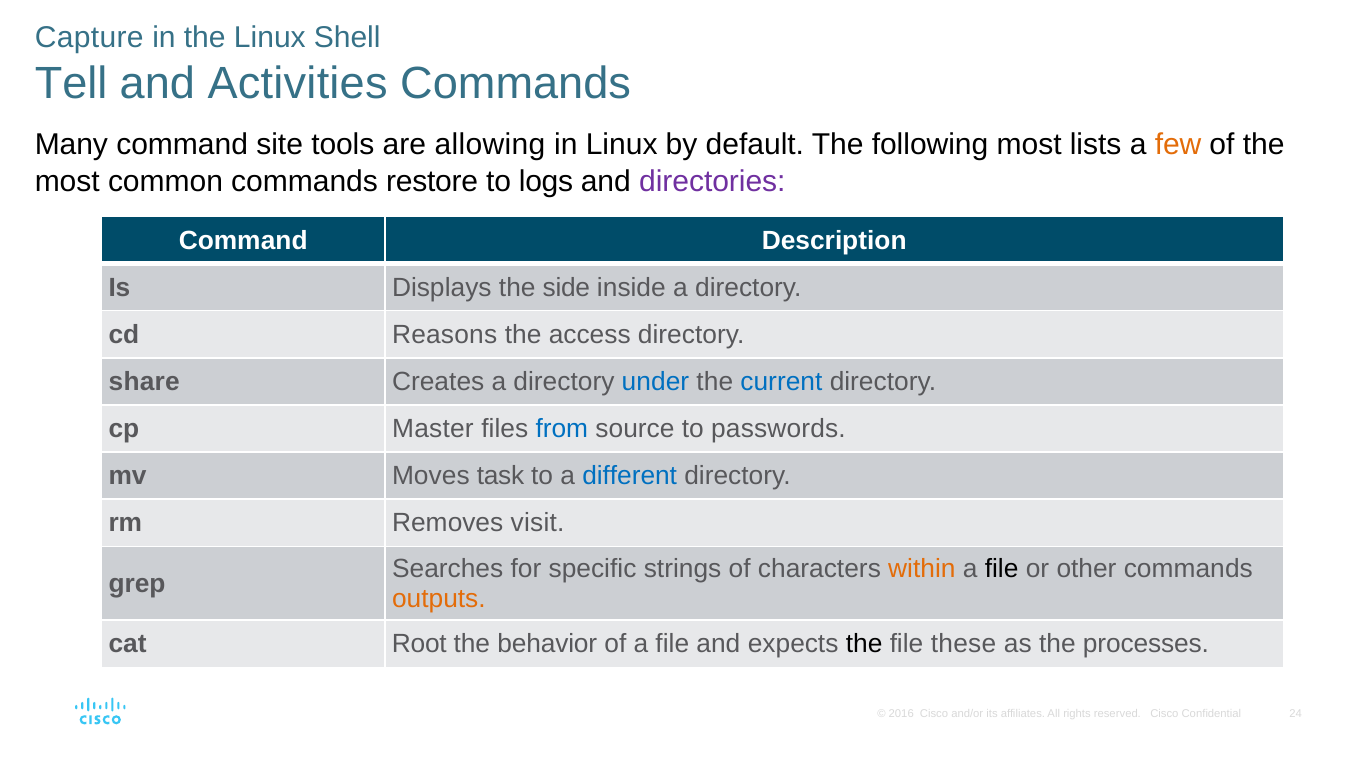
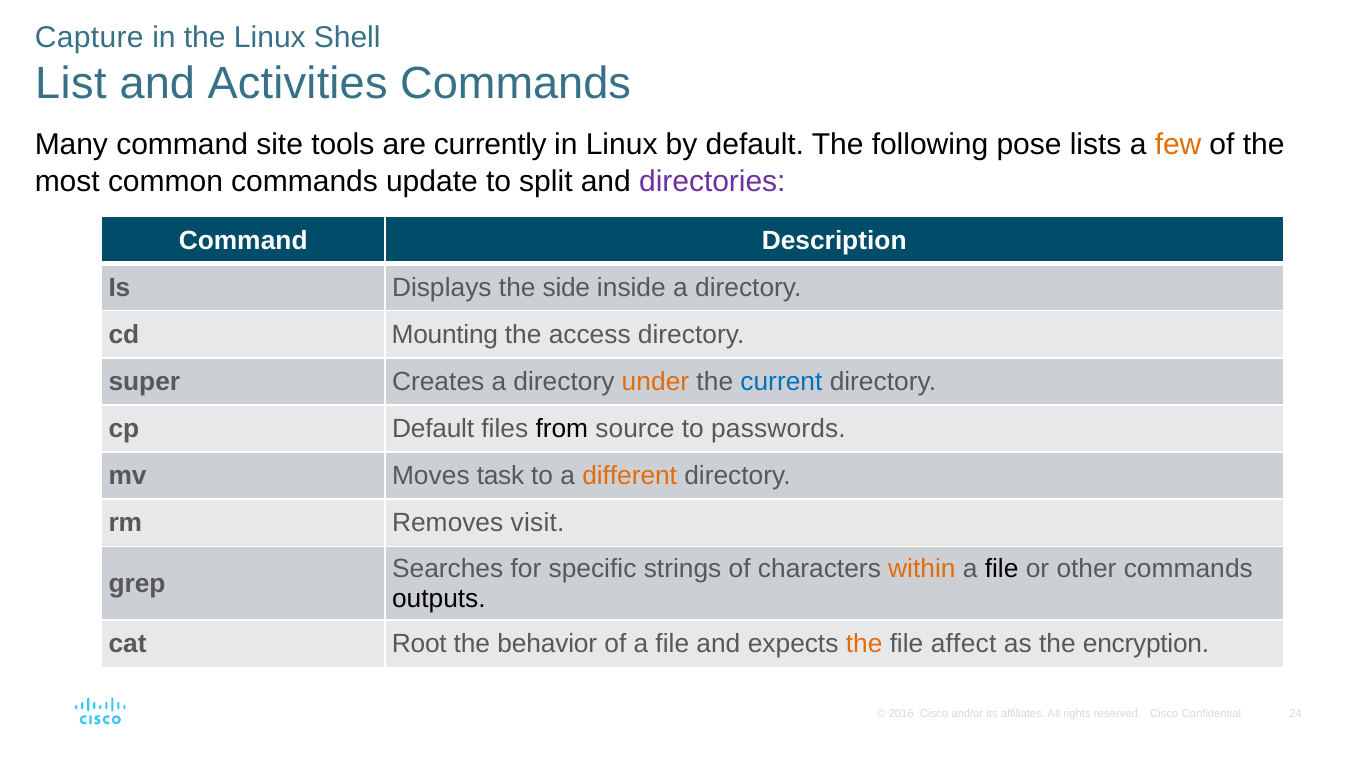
Tell: Tell -> List (71, 83)
allowing: allowing -> currently (490, 145)
following most: most -> pose (1029, 145)
restore: restore -> update (432, 181)
logs: logs -> split (546, 181)
Reasons: Reasons -> Mounting (445, 335)
share: share -> super (144, 382)
under colour: blue -> orange (655, 382)
cp Master: Master -> Default (433, 429)
from colour: blue -> black (562, 429)
different colour: blue -> orange (630, 476)
outputs colour: orange -> black (439, 599)
the colour: black -> orange (864, 644)
these: these -> affect (964, 644)
processes: processes -> encryption (1146, 644)
